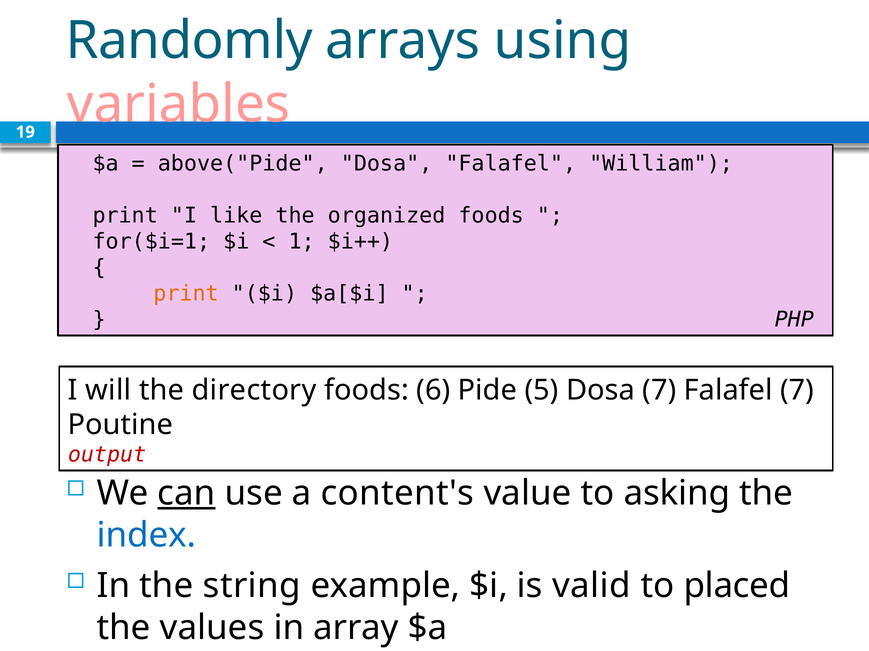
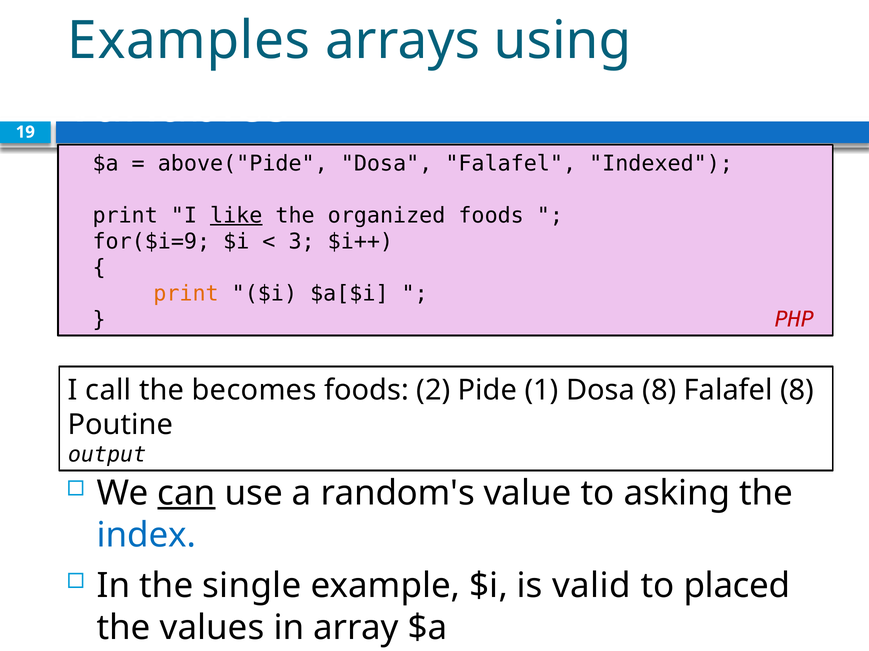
Randomly: Randomly -> Examples (189, 41)
variables colour: pink -> white (178, 104)
William: William -> Indexed (661, 164)
like underline: none -> present (236, 216)
for($i=1: for($i=1 -> for($i=9 (151, 242)
1: 1 -> 3 (302, 242)
PHP colour: black -> red (794, 320)
will: will -> call (108, 391)
directory: directory -> becomes (254, 391)
6: 6 -> 2 (433, 391)
5: 5 -> 1 (542, 391)
Dosa 7: 7 -> 8 (659, 391)
Falafel 7: 7 -> 8 (797, 391)
output colour: red -> black (107, 455)
content's: content's -> random's (398, 494)
string: string -> single (252, 586)
